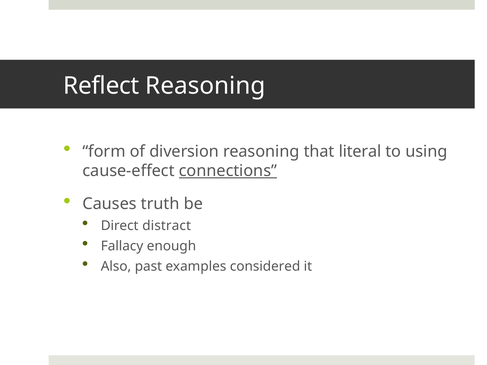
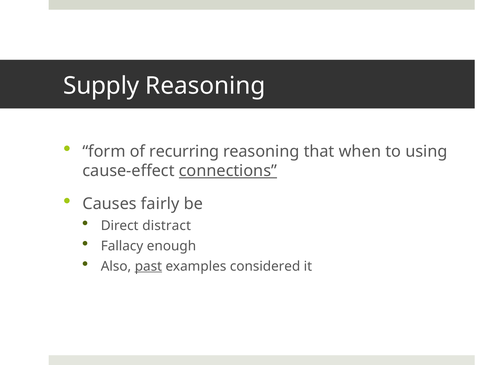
Reflect: Reflect -> Supply (101, 86)
diversion: diversion -> recurring (184, 152)
literal: literal -> when (360, 152)
truth: truth -> fairly (160, 204)
past underline: none -> present (148, 266)
